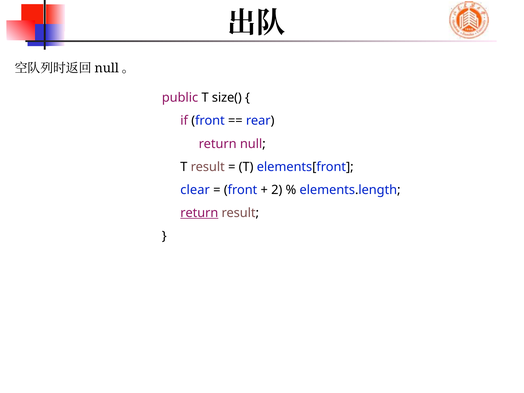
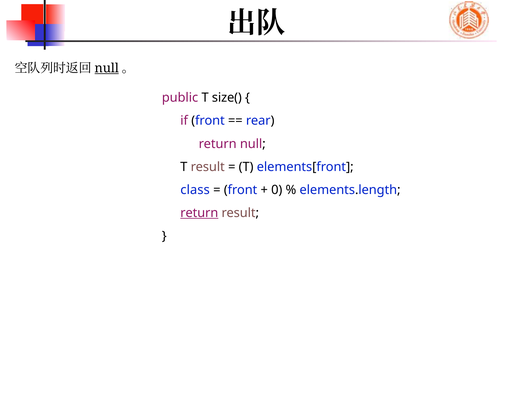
null underline: none -> present (107, 68)
clear: clear -> class (195, 190)
2: 2 -> 0 (277, 190)
